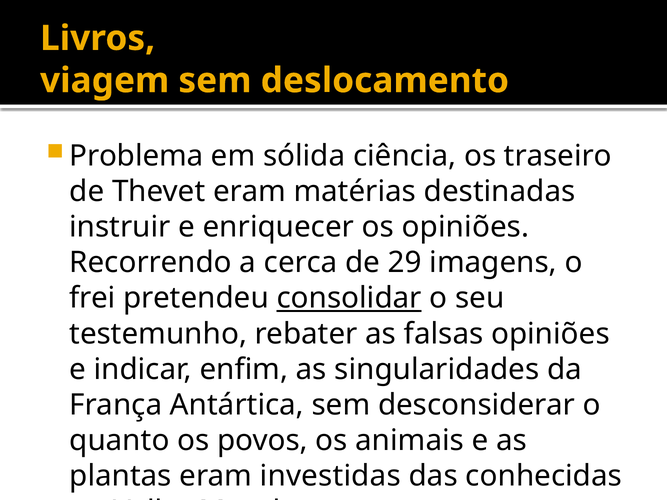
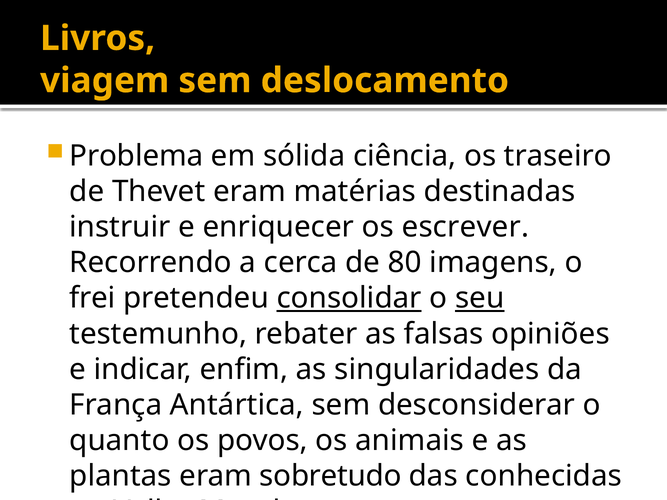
os opiniões: opiniões -> escrever (465, 227)
29: 29 -> 80 (405, 263)
seu underline: none -> present (480, 298)
investidas: investidas -> sobretudo (331, 476)
